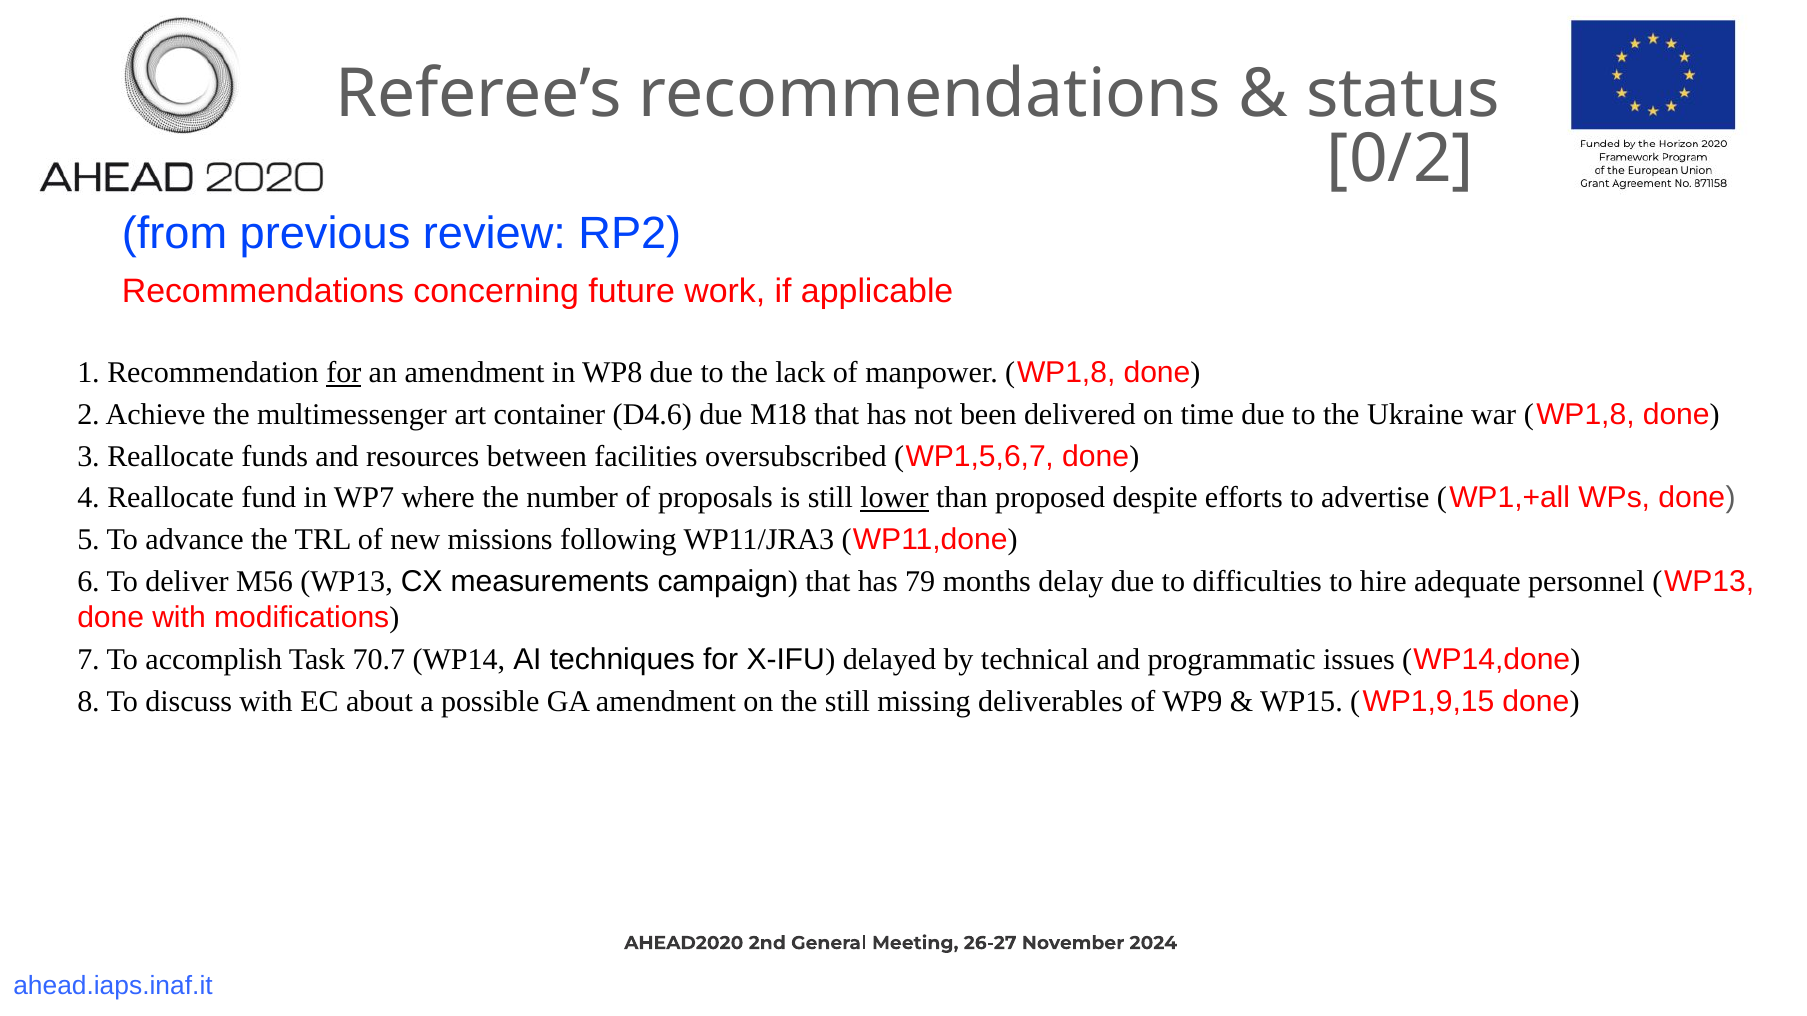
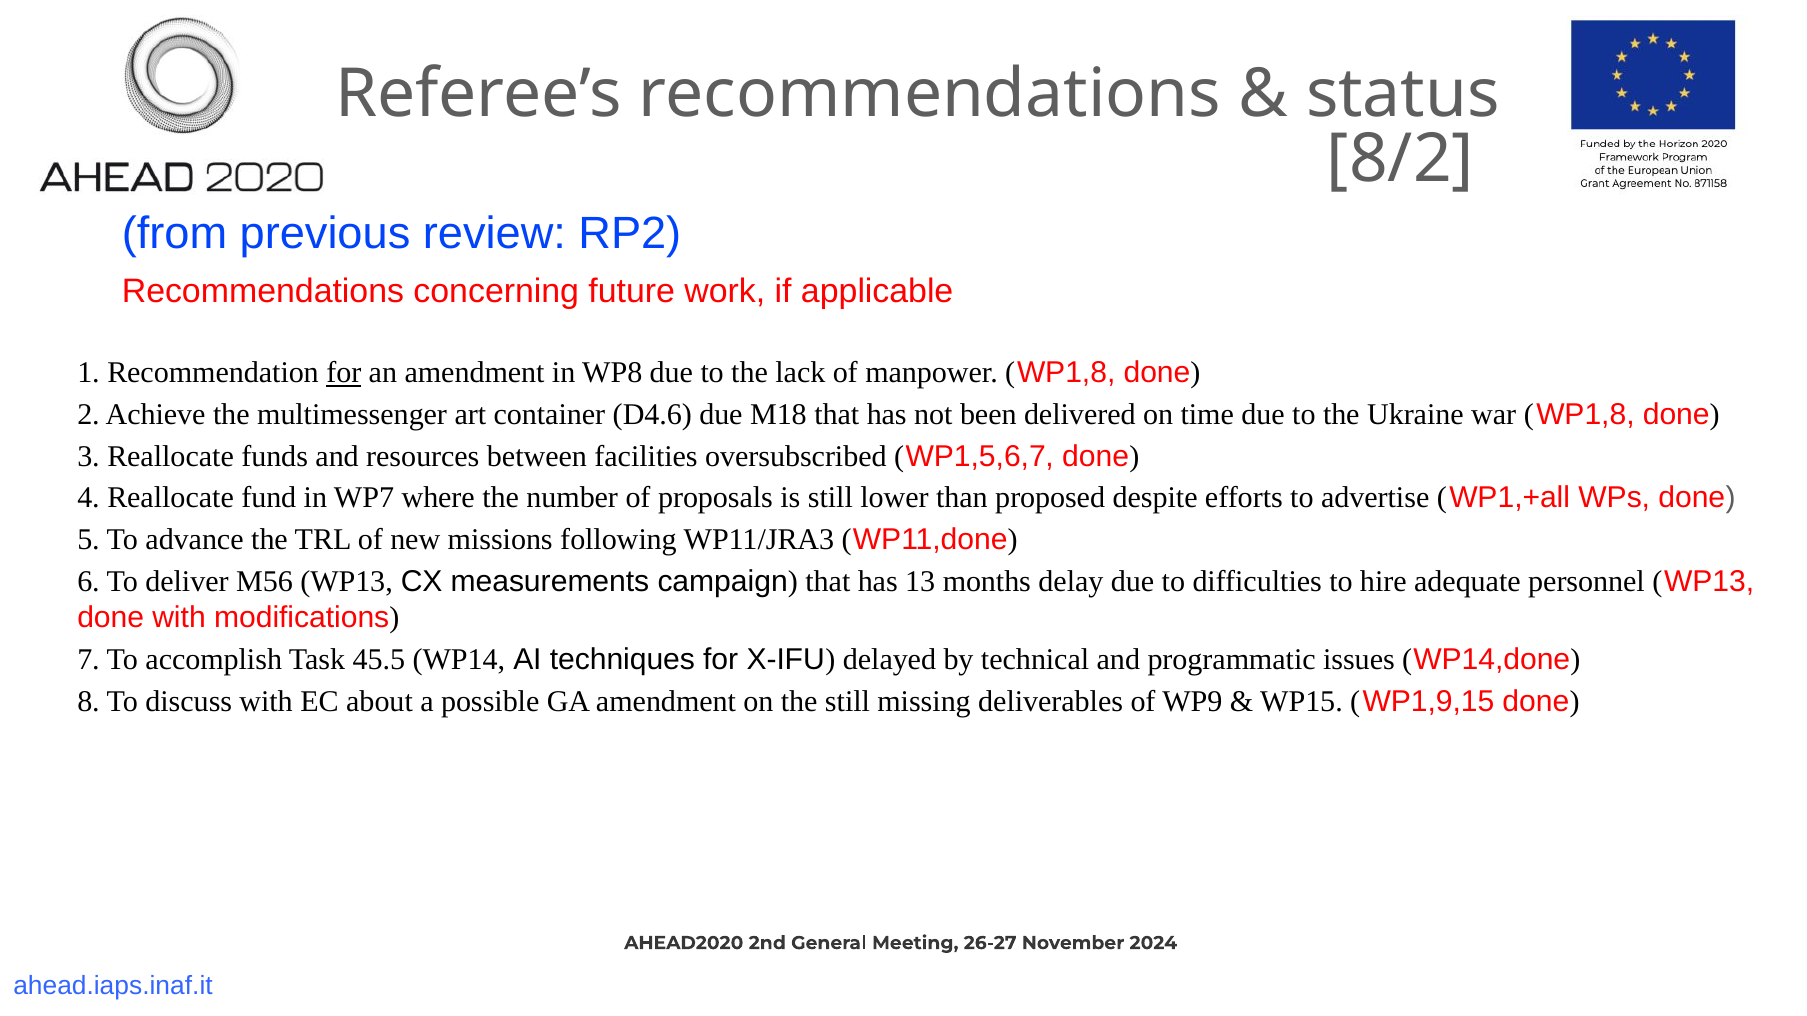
0/2: 0/2 -> 8/2 (1401, 159)
lower underline: present -> none (894, 498)
79: 79 -> 13 (920, 582)
70.7: 70.7 -> 45.5 (379, 660)
